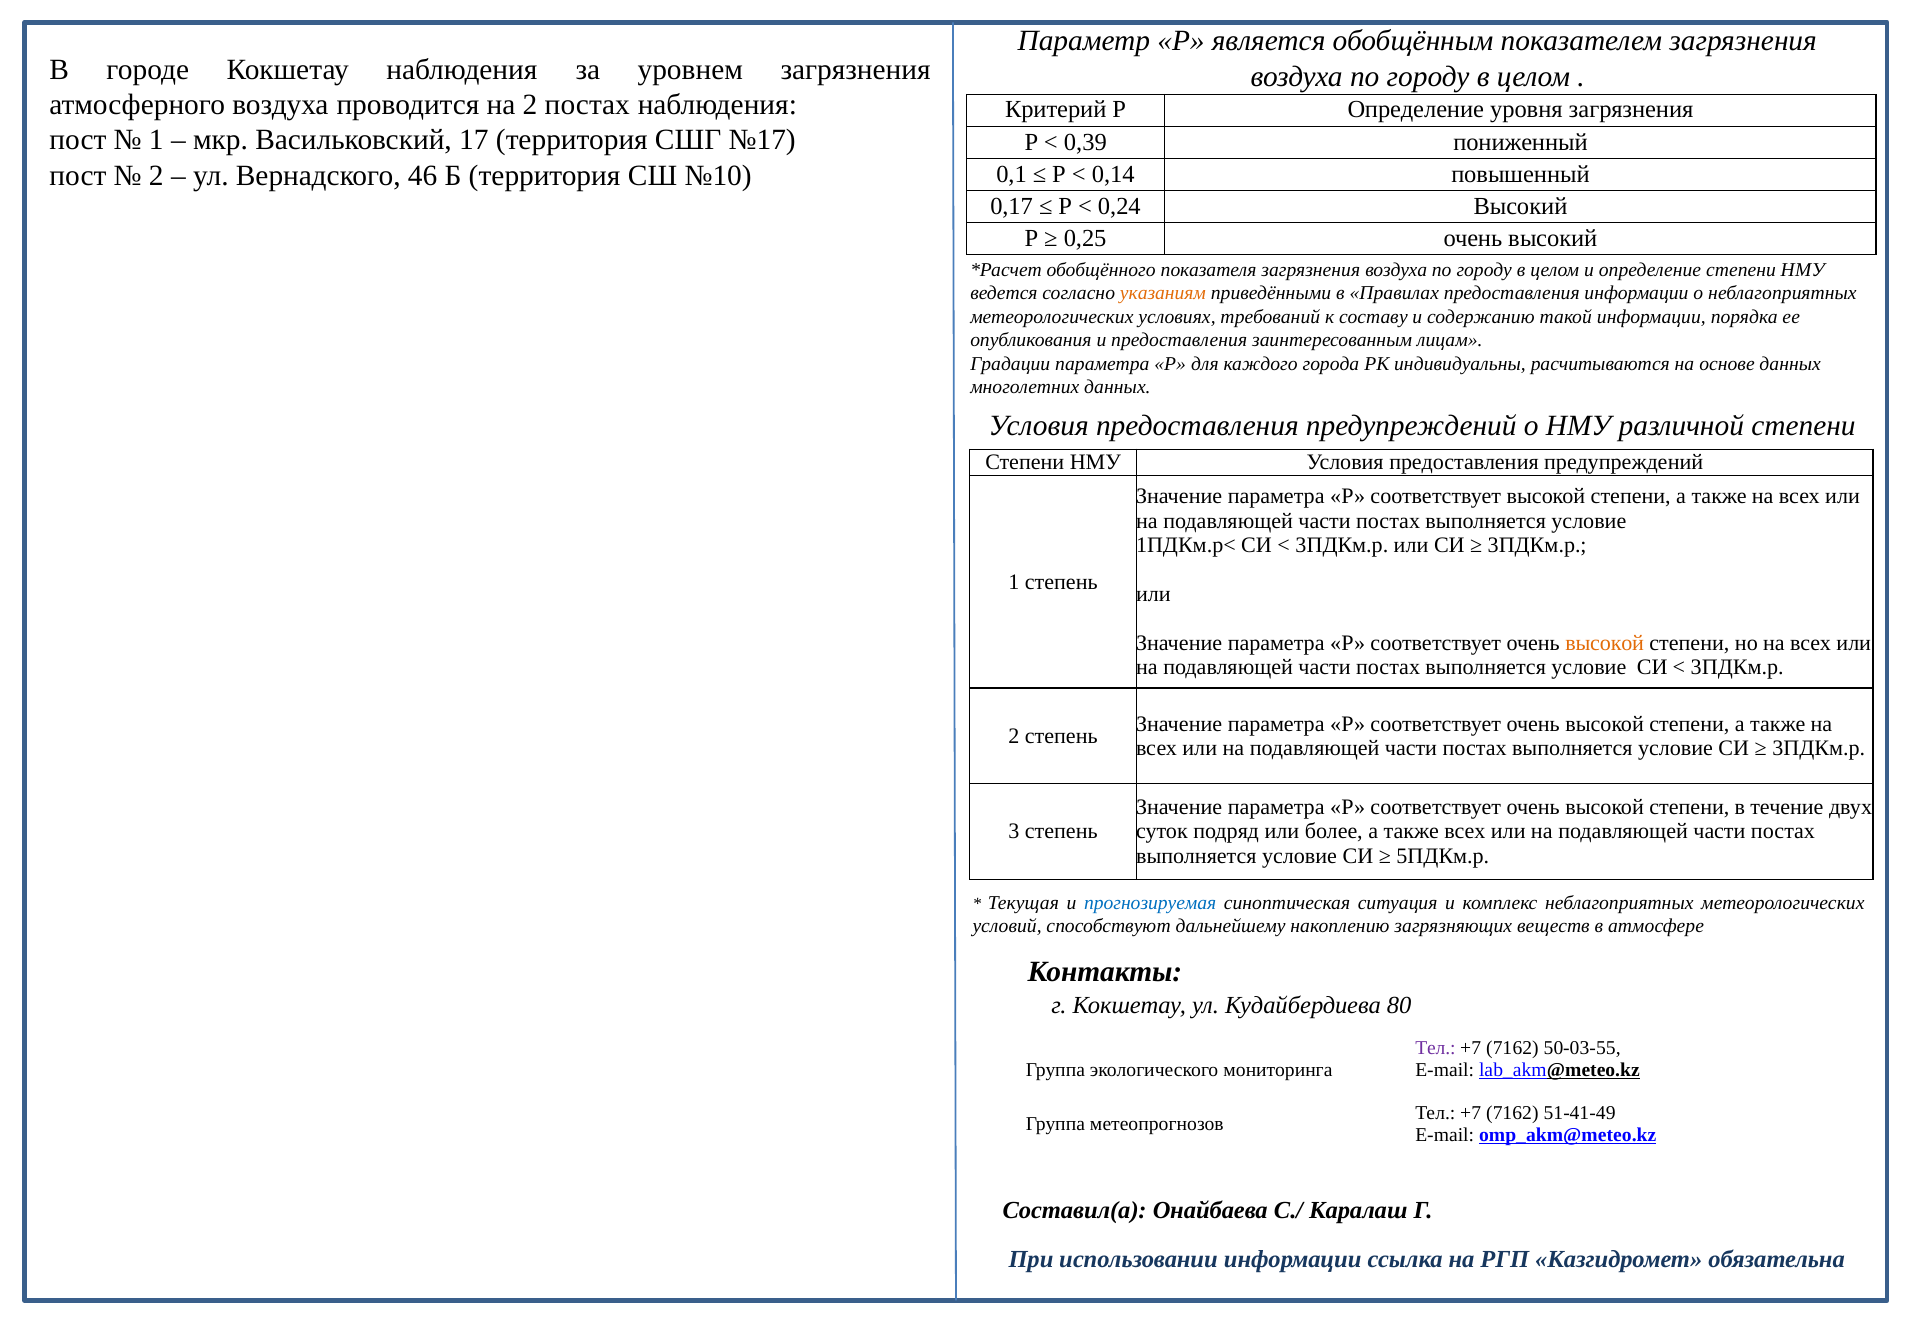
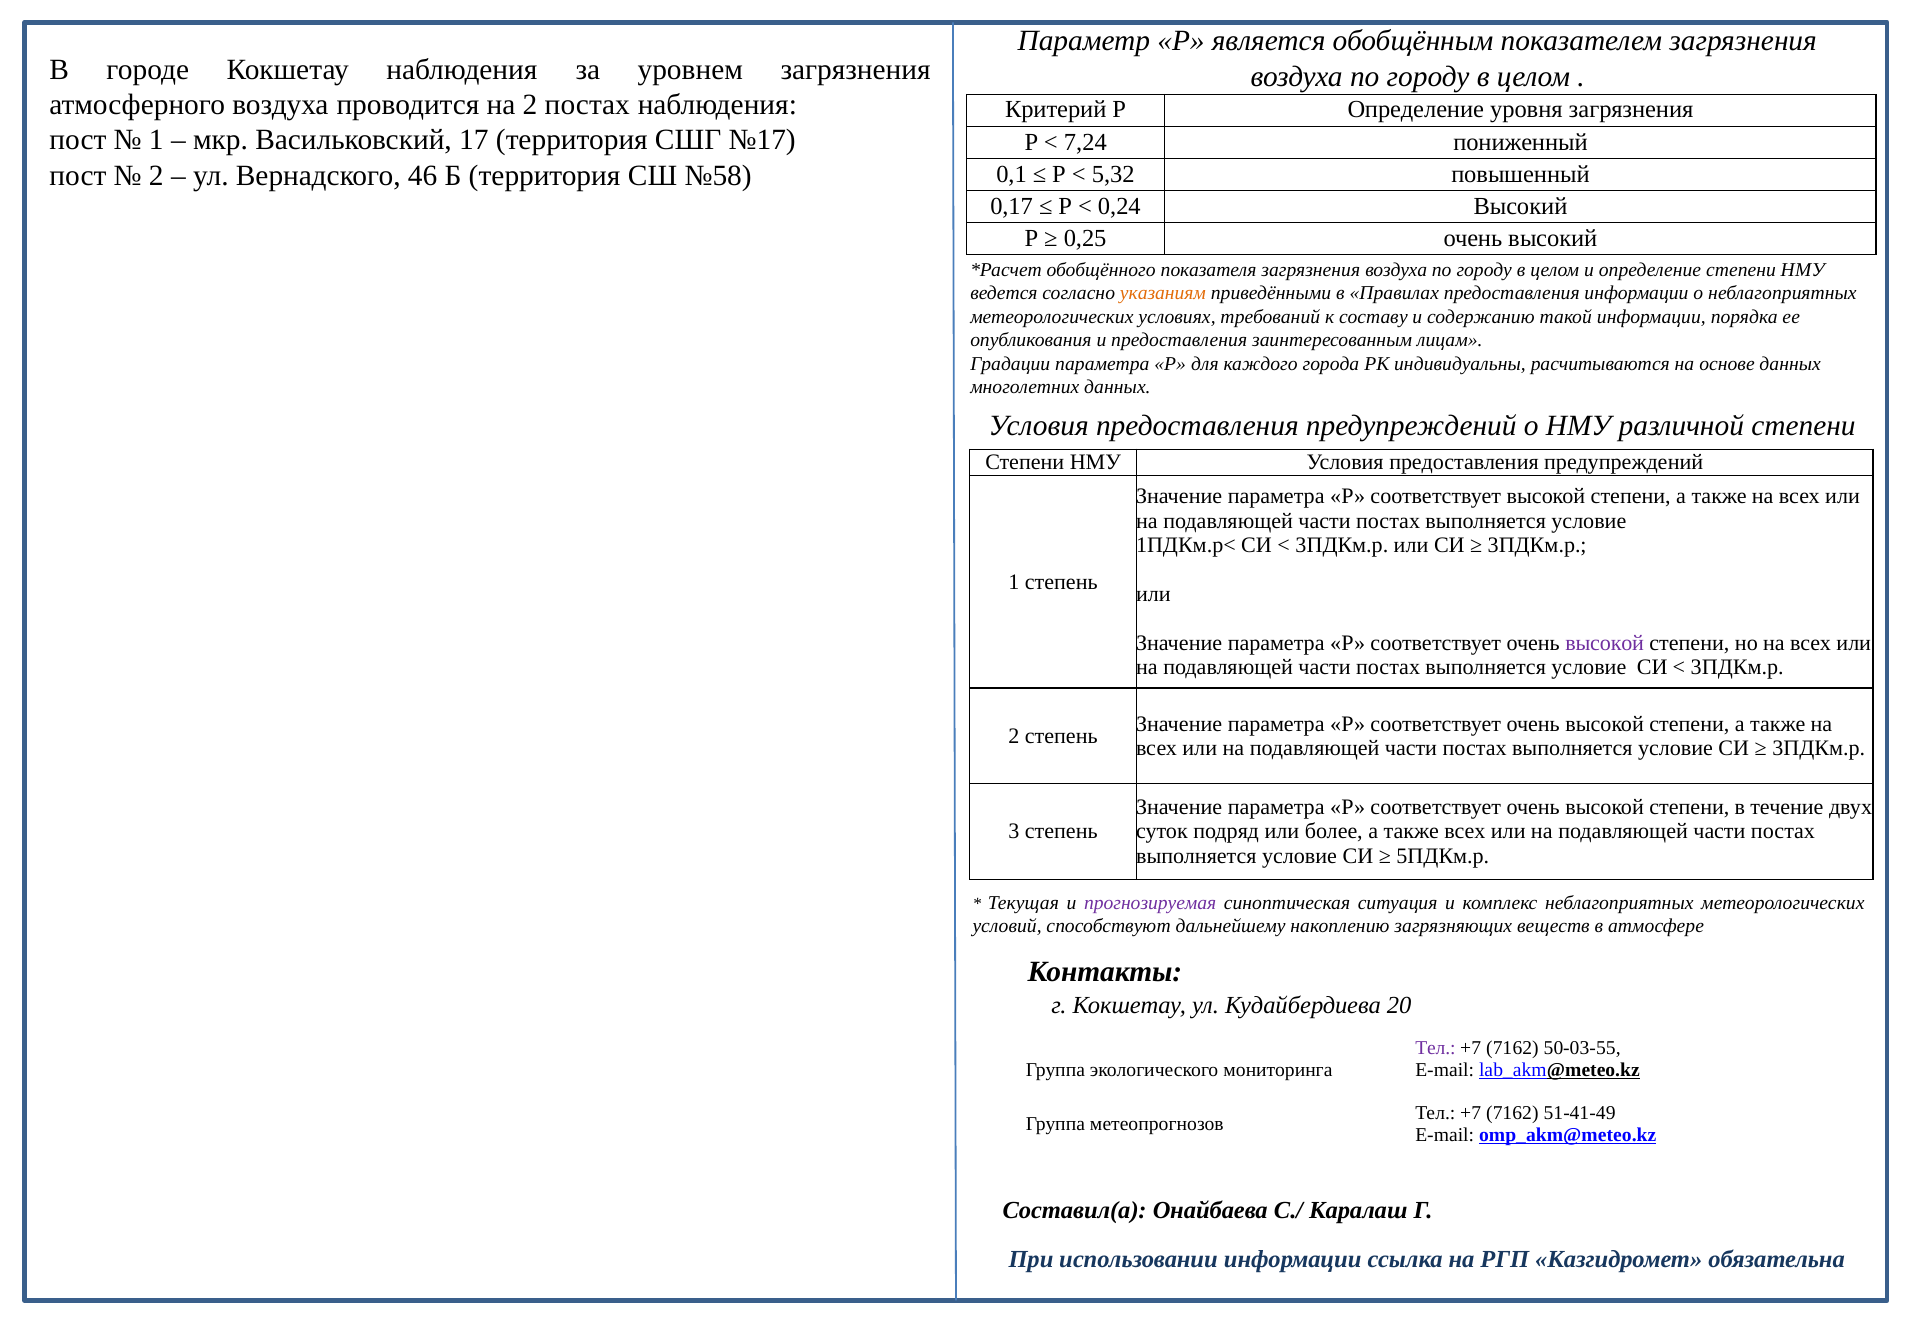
0,39: 0,39 -> 7,24 (1085, 142)
№10: №10 -> №58 (718, 176)
0,14: 0,14 -> 5,32 (1113, 174)
высокой colour: orange -> purple (1605, 643)
прогнозируемая colour: blue -> purple (1150, 903)
80: 80 -> 20 (1399, 1006)
